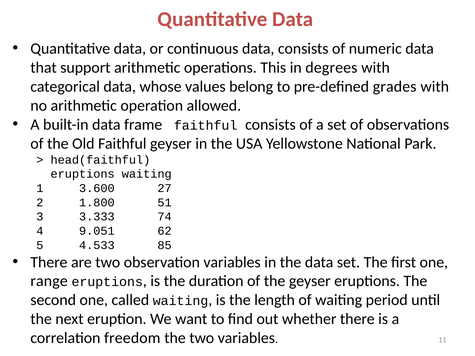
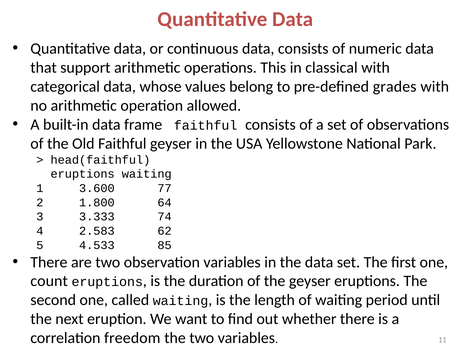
degrees: degrees -> classical (331, 68)
27: 27 -> 77 (165, 188)
51: 51 -> 64 (165, 203)
9.051: 9.051 -> 2.583 (97, 231)
range: range -> count (49, 281)
